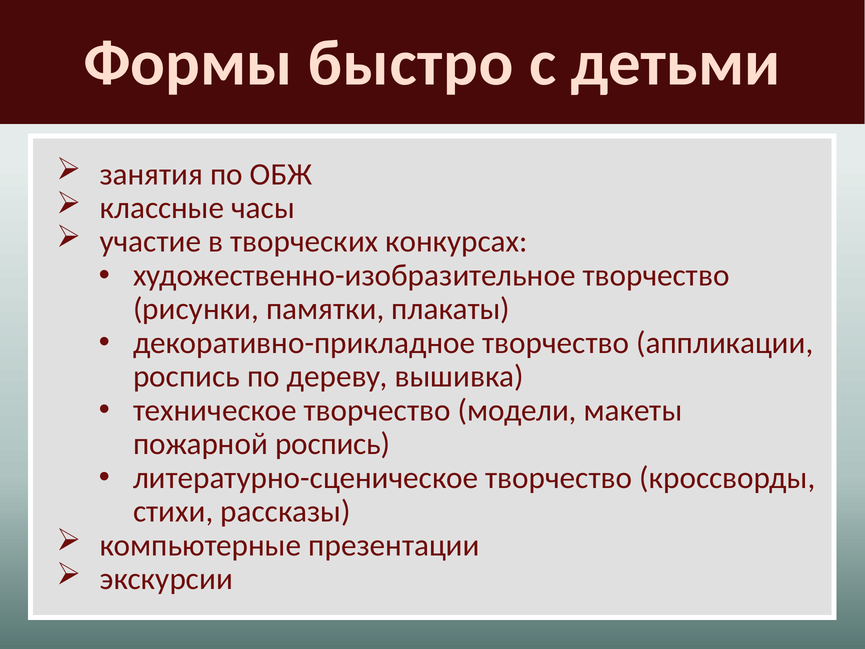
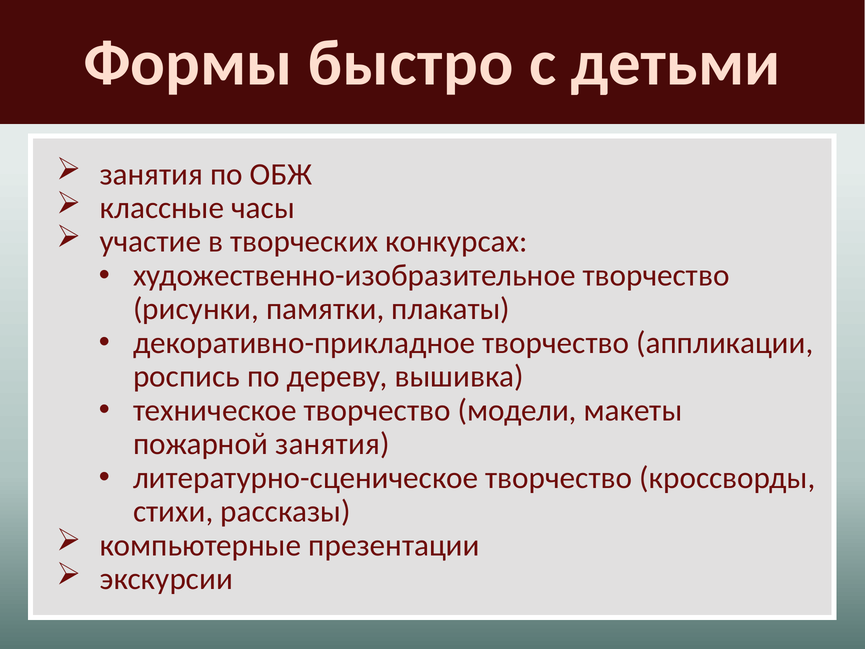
пожарной роспись: роспись -> занятия (332, 444)
